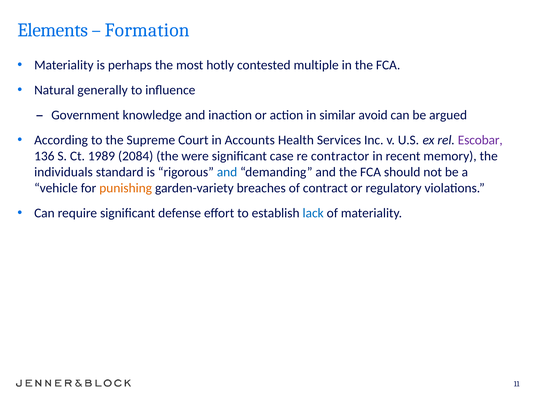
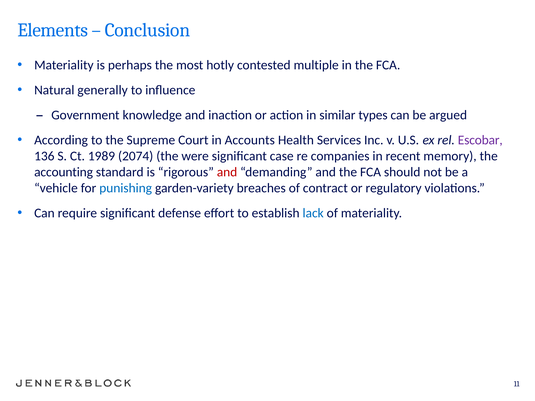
Formation: Formation -> Conclusion (147, 30)
avoid: avoid -> types (373, 115)
2084: 2084 -> 2074 (136, 156)
contractor: contractor -> companies (340, 156)
individuals: individuals -> accounting (64, 172)
and colour: blue -> red (227, 172)
punishing colour: orange -> blue (126, 188)
